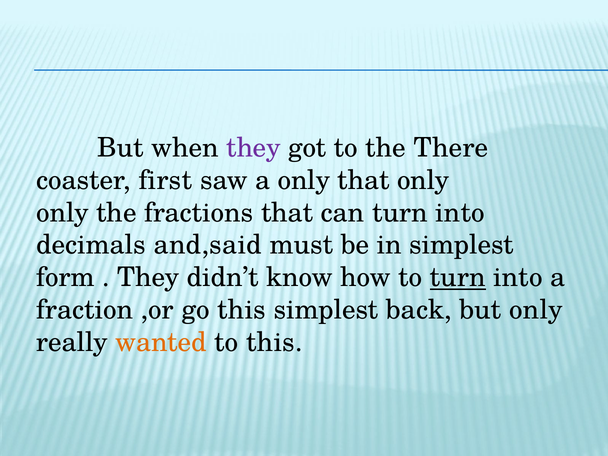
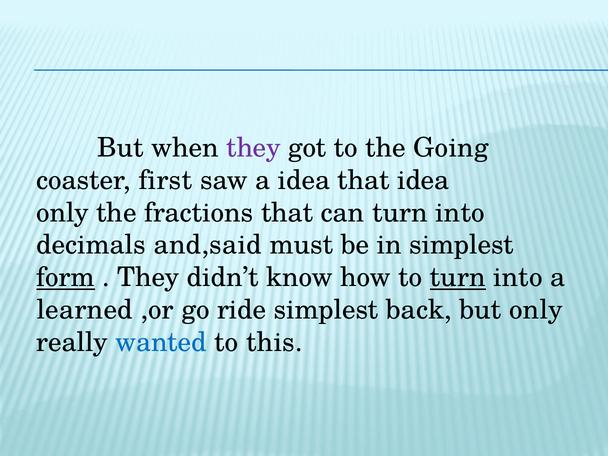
There: There -> Going (451, 148)
a only: only -> idea (304, 180)
that only: only -> idea (423, 180)
form underline: none -> present (66, 277)
fraction: fraction -> learned (85, 310)
go this: this -> ride (242, 310)
wanted colour: orange -> blue (161, 342)
